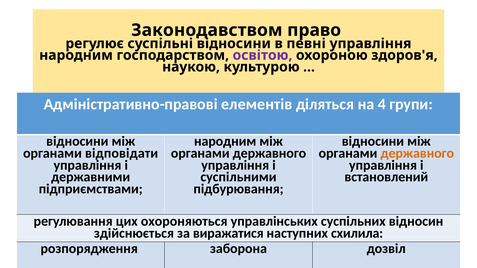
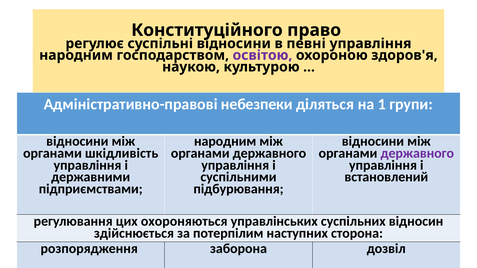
Законодавством: Законодавством -> Конституційного (207, 30)
елементів: елементів -> небезпеки (257, 104)
4: 4 -> 1 (382, 104)
відповідати: відповідати -> шкідливість (122, 153)
державного colour: orange -> purple (417, 153)
виражатися: виражатися -> потерпілим (228, 233)
схилила: схилила -> сторона (357, 233)
